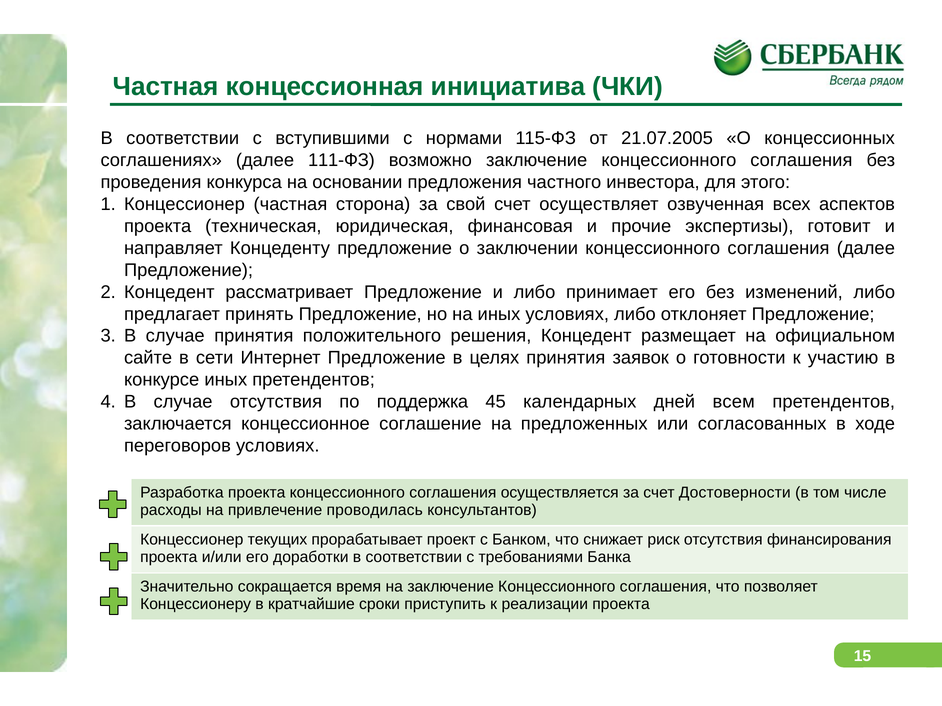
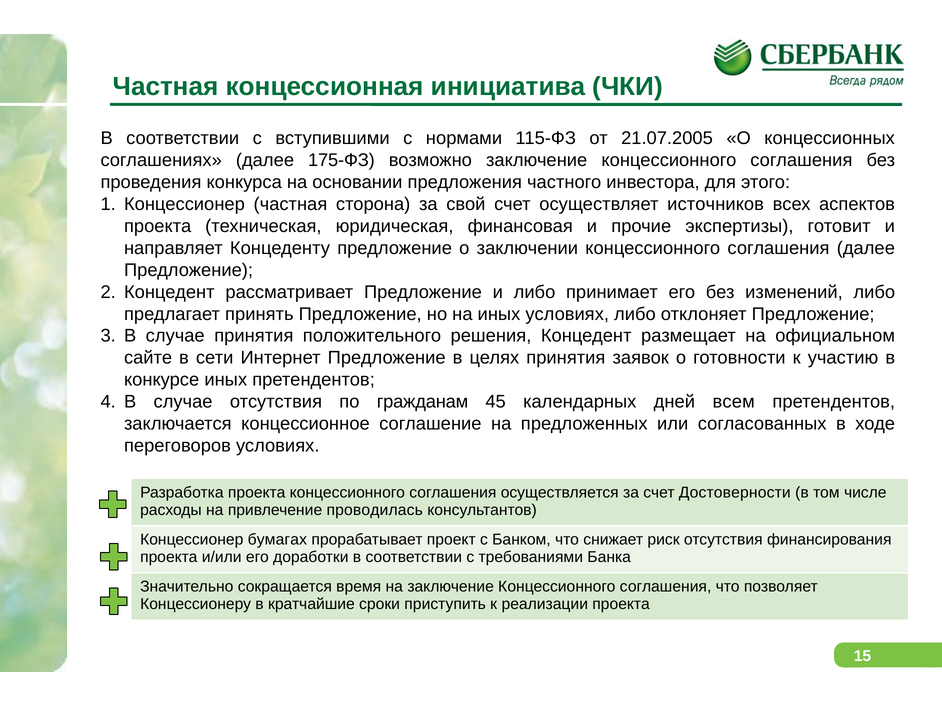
111-ФЗ: 111-ФЗ -> 175-ФЗ (341, 160)
озвученная: озвученная -> источников (716, 204)
поддержка: поддержка -> гражданам (423, 402)
текущих: текущих -> бумагах (277, 540)
